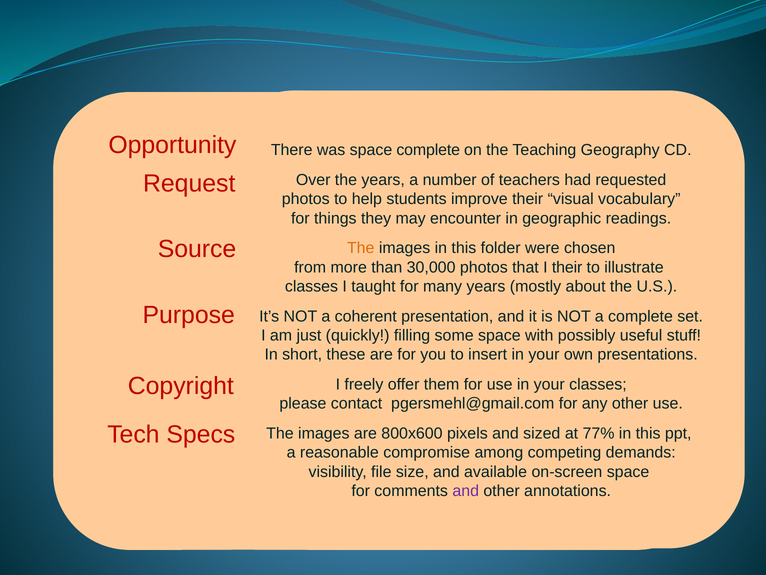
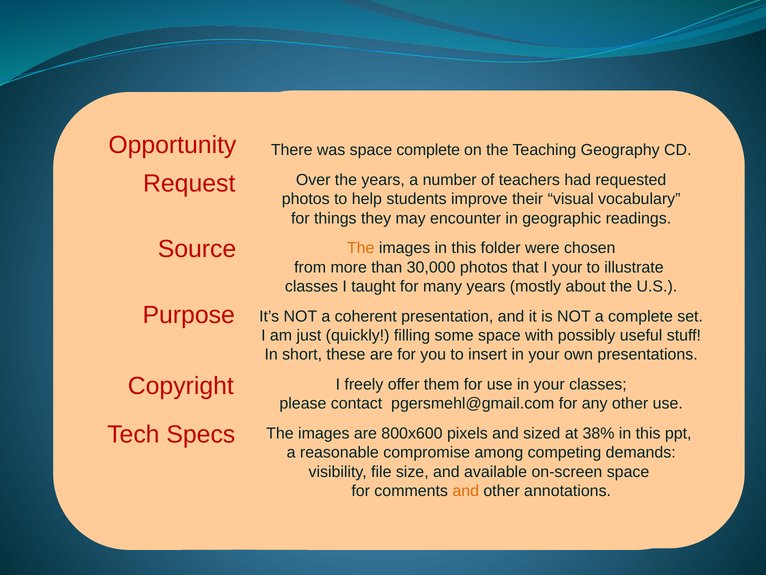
I their: their -> your (567, 267)
77%: 77% -> 38% (598, 433)
and colour: purple -> orange (466, 491)
